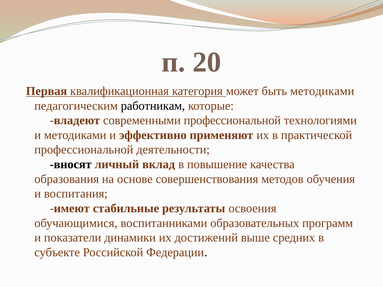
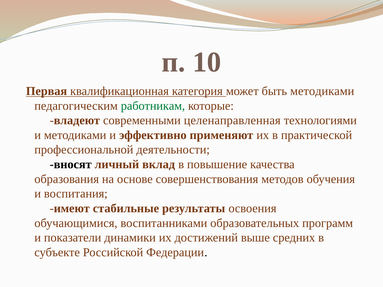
20: 20 -> 10 (207, 62)
работникам colour: black -> green (153, 106)
современными профессиональной: профессиональной -> целенаправленная (232, 120)
